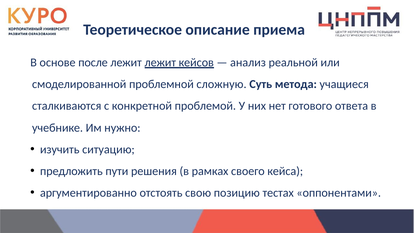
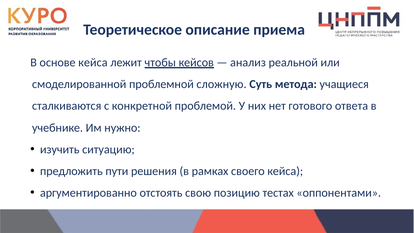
основе после: после -> кейса (93, 62)
лежит лежит: лежит -> чтобы (160, 62)
